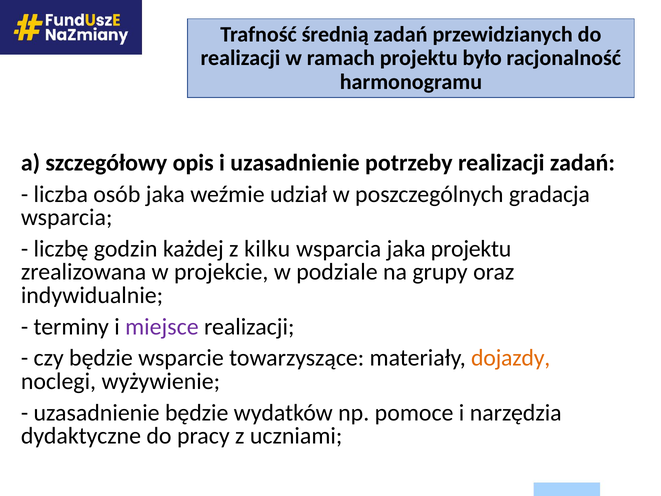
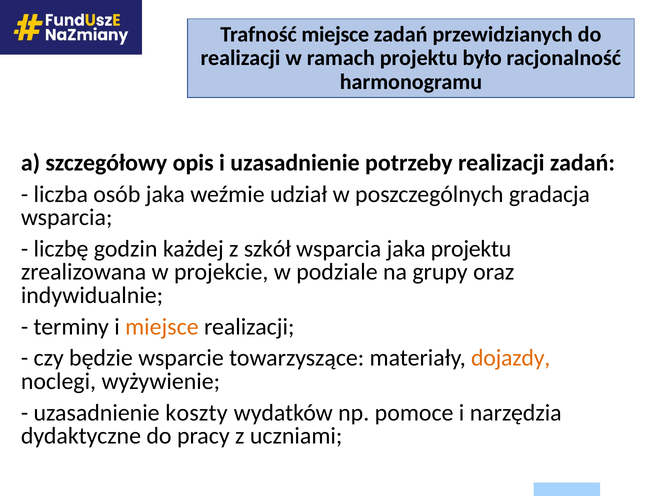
Trafność średnią: średnią -> miejsce (335, 34)
kilku: kilku -> szkół (267, 249)
miejsce colour: purple -> orange (162, 326)
uzasadnienie będzie: będzie -> koszty (197, 413)
